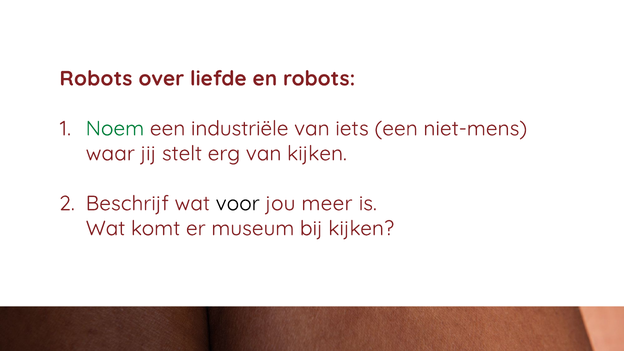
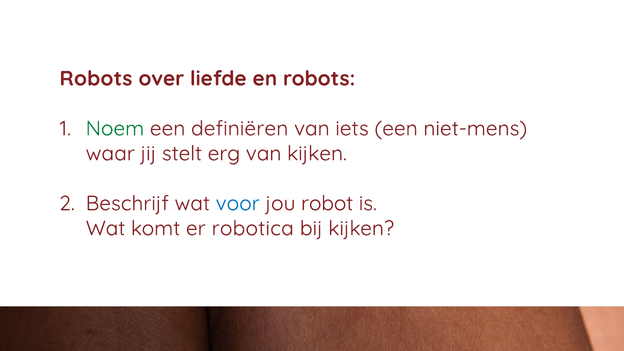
industriële: industriële -> definiëren (240, 129)
voor colour: black -> blue (238, 203)
meer: meer -> robot (327, 203)
museum: museum -> robotica (253, 228)
